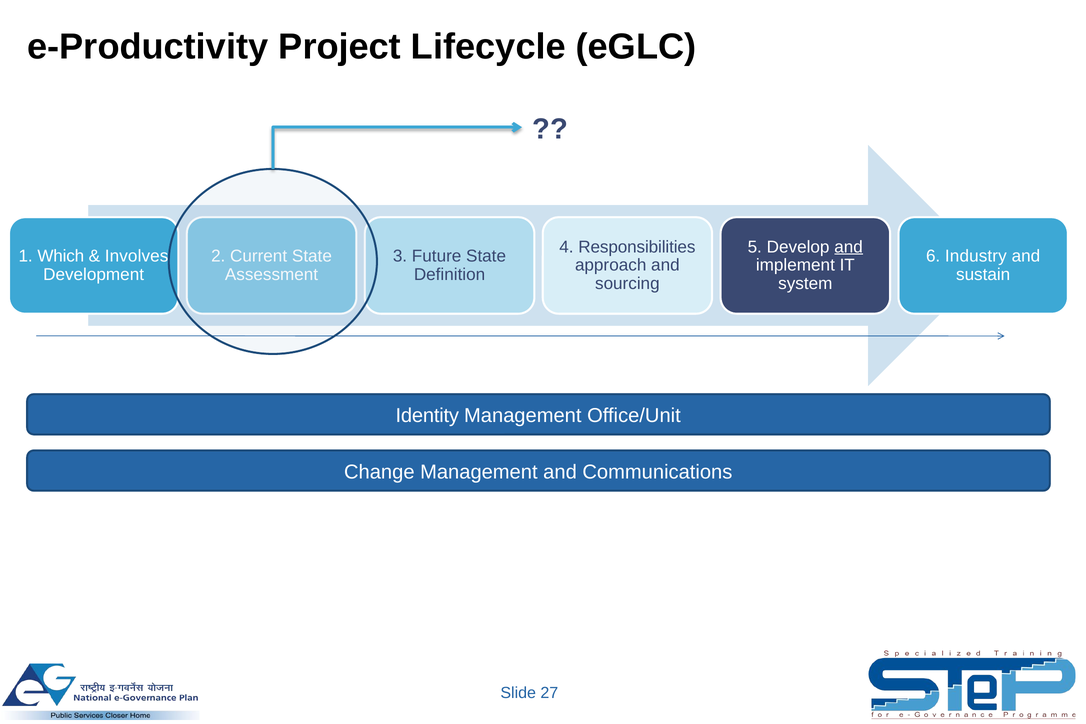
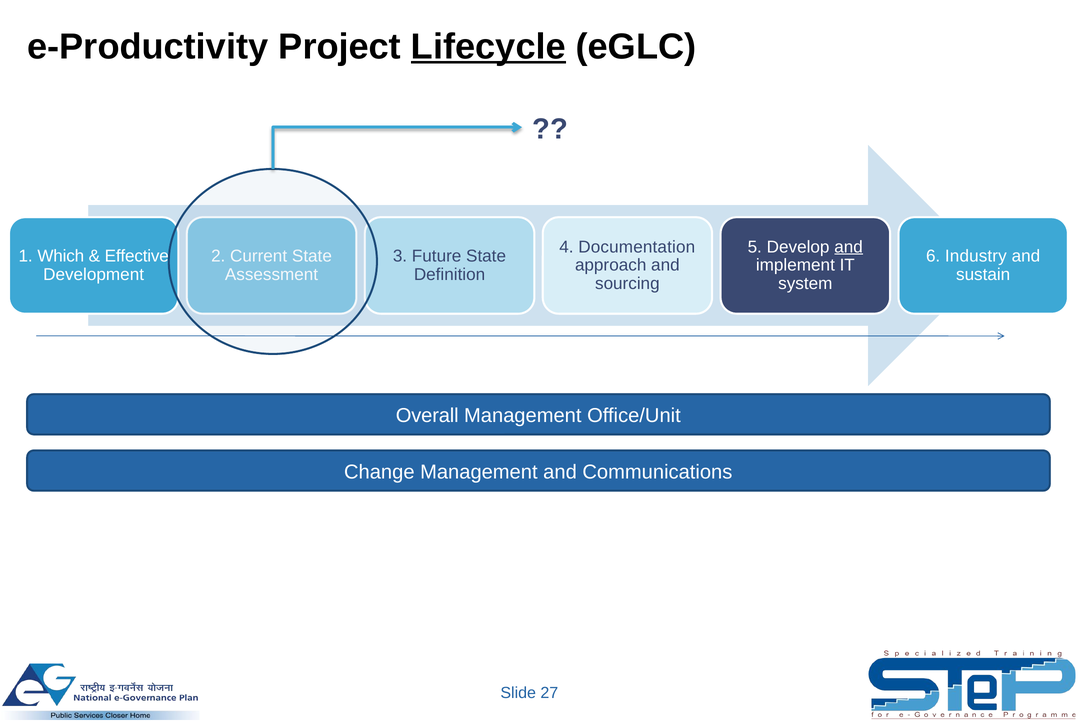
Lifecycle underline: none -> present (488, 47)
Responsibilities: Responsibilities -> Documentation (637, 247)
Involves: Involves -> Effective (137, 256)
Identity: Identity -> Overall (427, 416)
